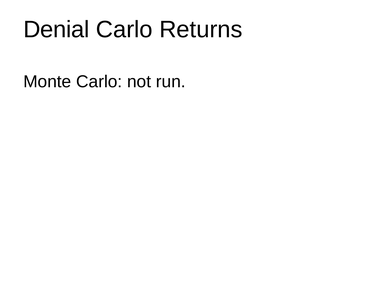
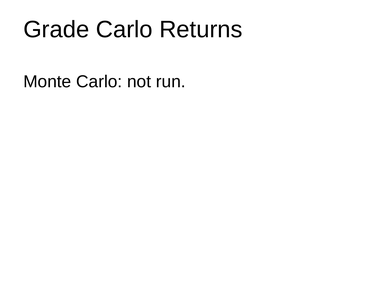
Denial: Denial -> Grade (56, 30)
